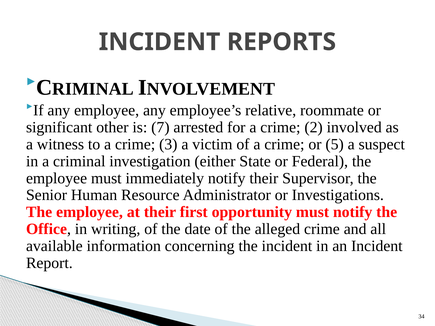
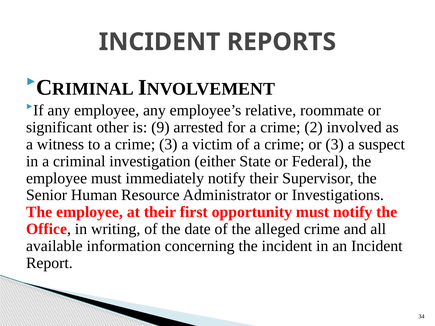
7: 7 -> 9 (160, 127)
or 5: 5 -> 3 (335, 144)
